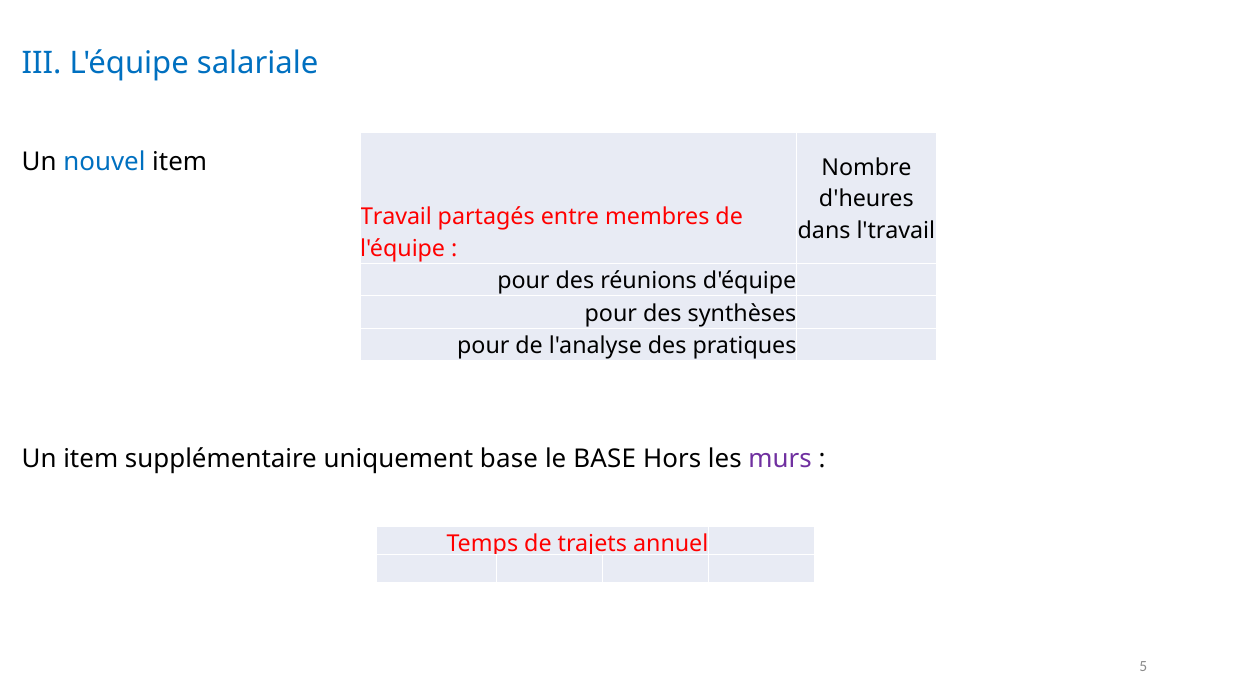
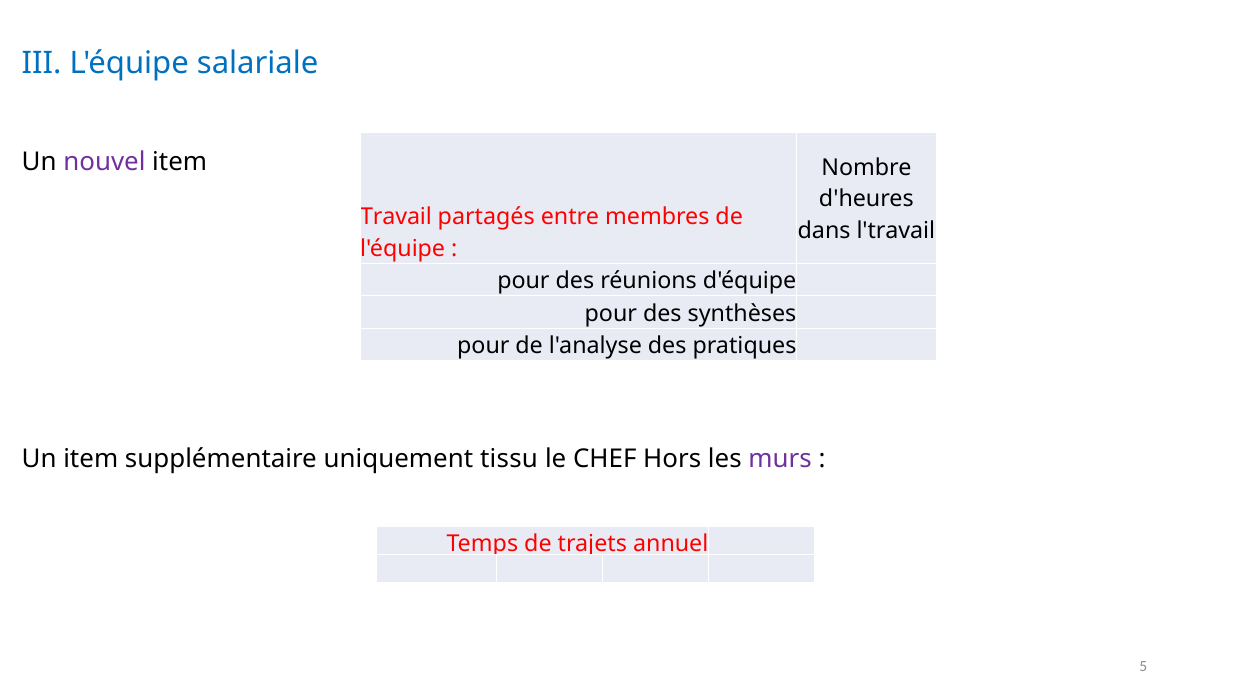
nouvel colour: blue -> purple (104, 162)
uniquement base: base -> tissu (509, 459)
le BASE: BASE -> CHEF (605, 459)
